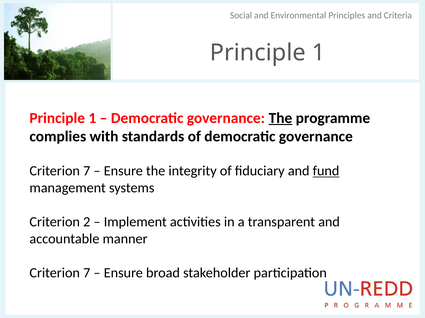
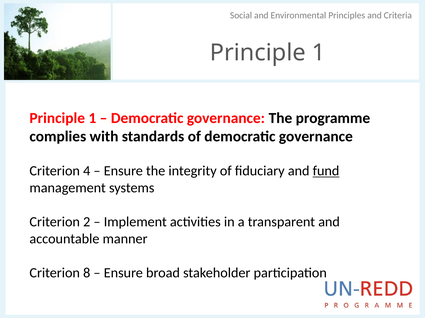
The underline: present -> none (280, 118)
7: 7 -> 4 (87, 171)
7: 7 -> 8 (87, 273)
